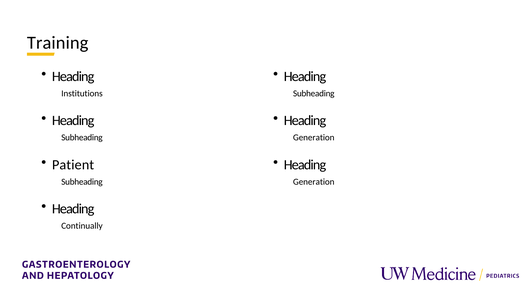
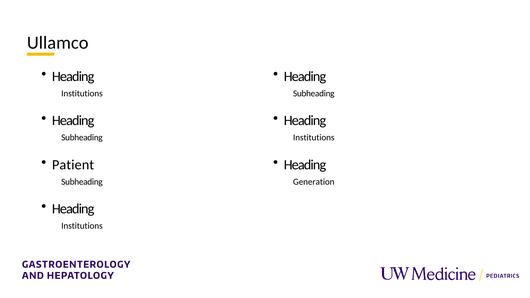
Training: Training -> Ullamco (58, 43)
Generation: Generation -> Institutions (314, 138)
Continually: Continually -> Institutions (82, 226)
